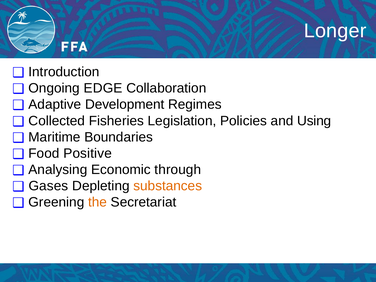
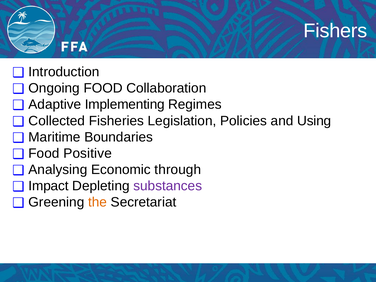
Longer: Longer -> Fishers (335, 31)
Ongoing EDGE: EDGE -> FOOD (103, 88)
Development: Development -> Implementing (125, 105)
Gases: Gases -> Impact (49, 186)
substances colour: orange -> purple (168, 186)
